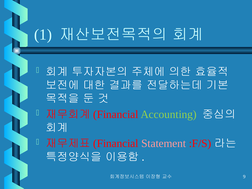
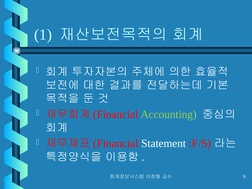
Statement colour: pink -> white (164, 143)
